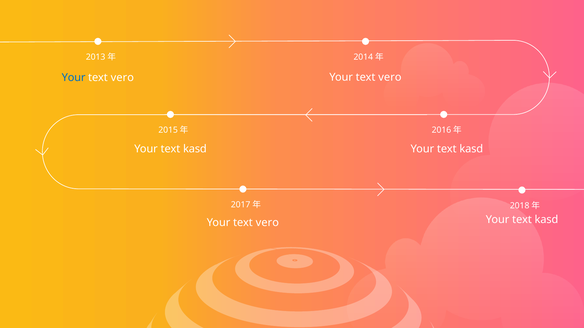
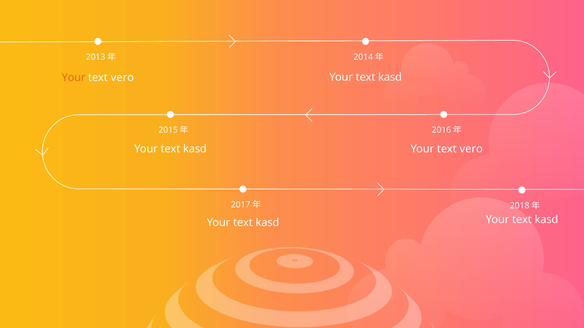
Your colour: blue -> orange (74, 78)
vero: vero -> kasd (390, 77)
kasd: kasd -> vero (471, 149)
vero: vero -> kasd (267, 223)
